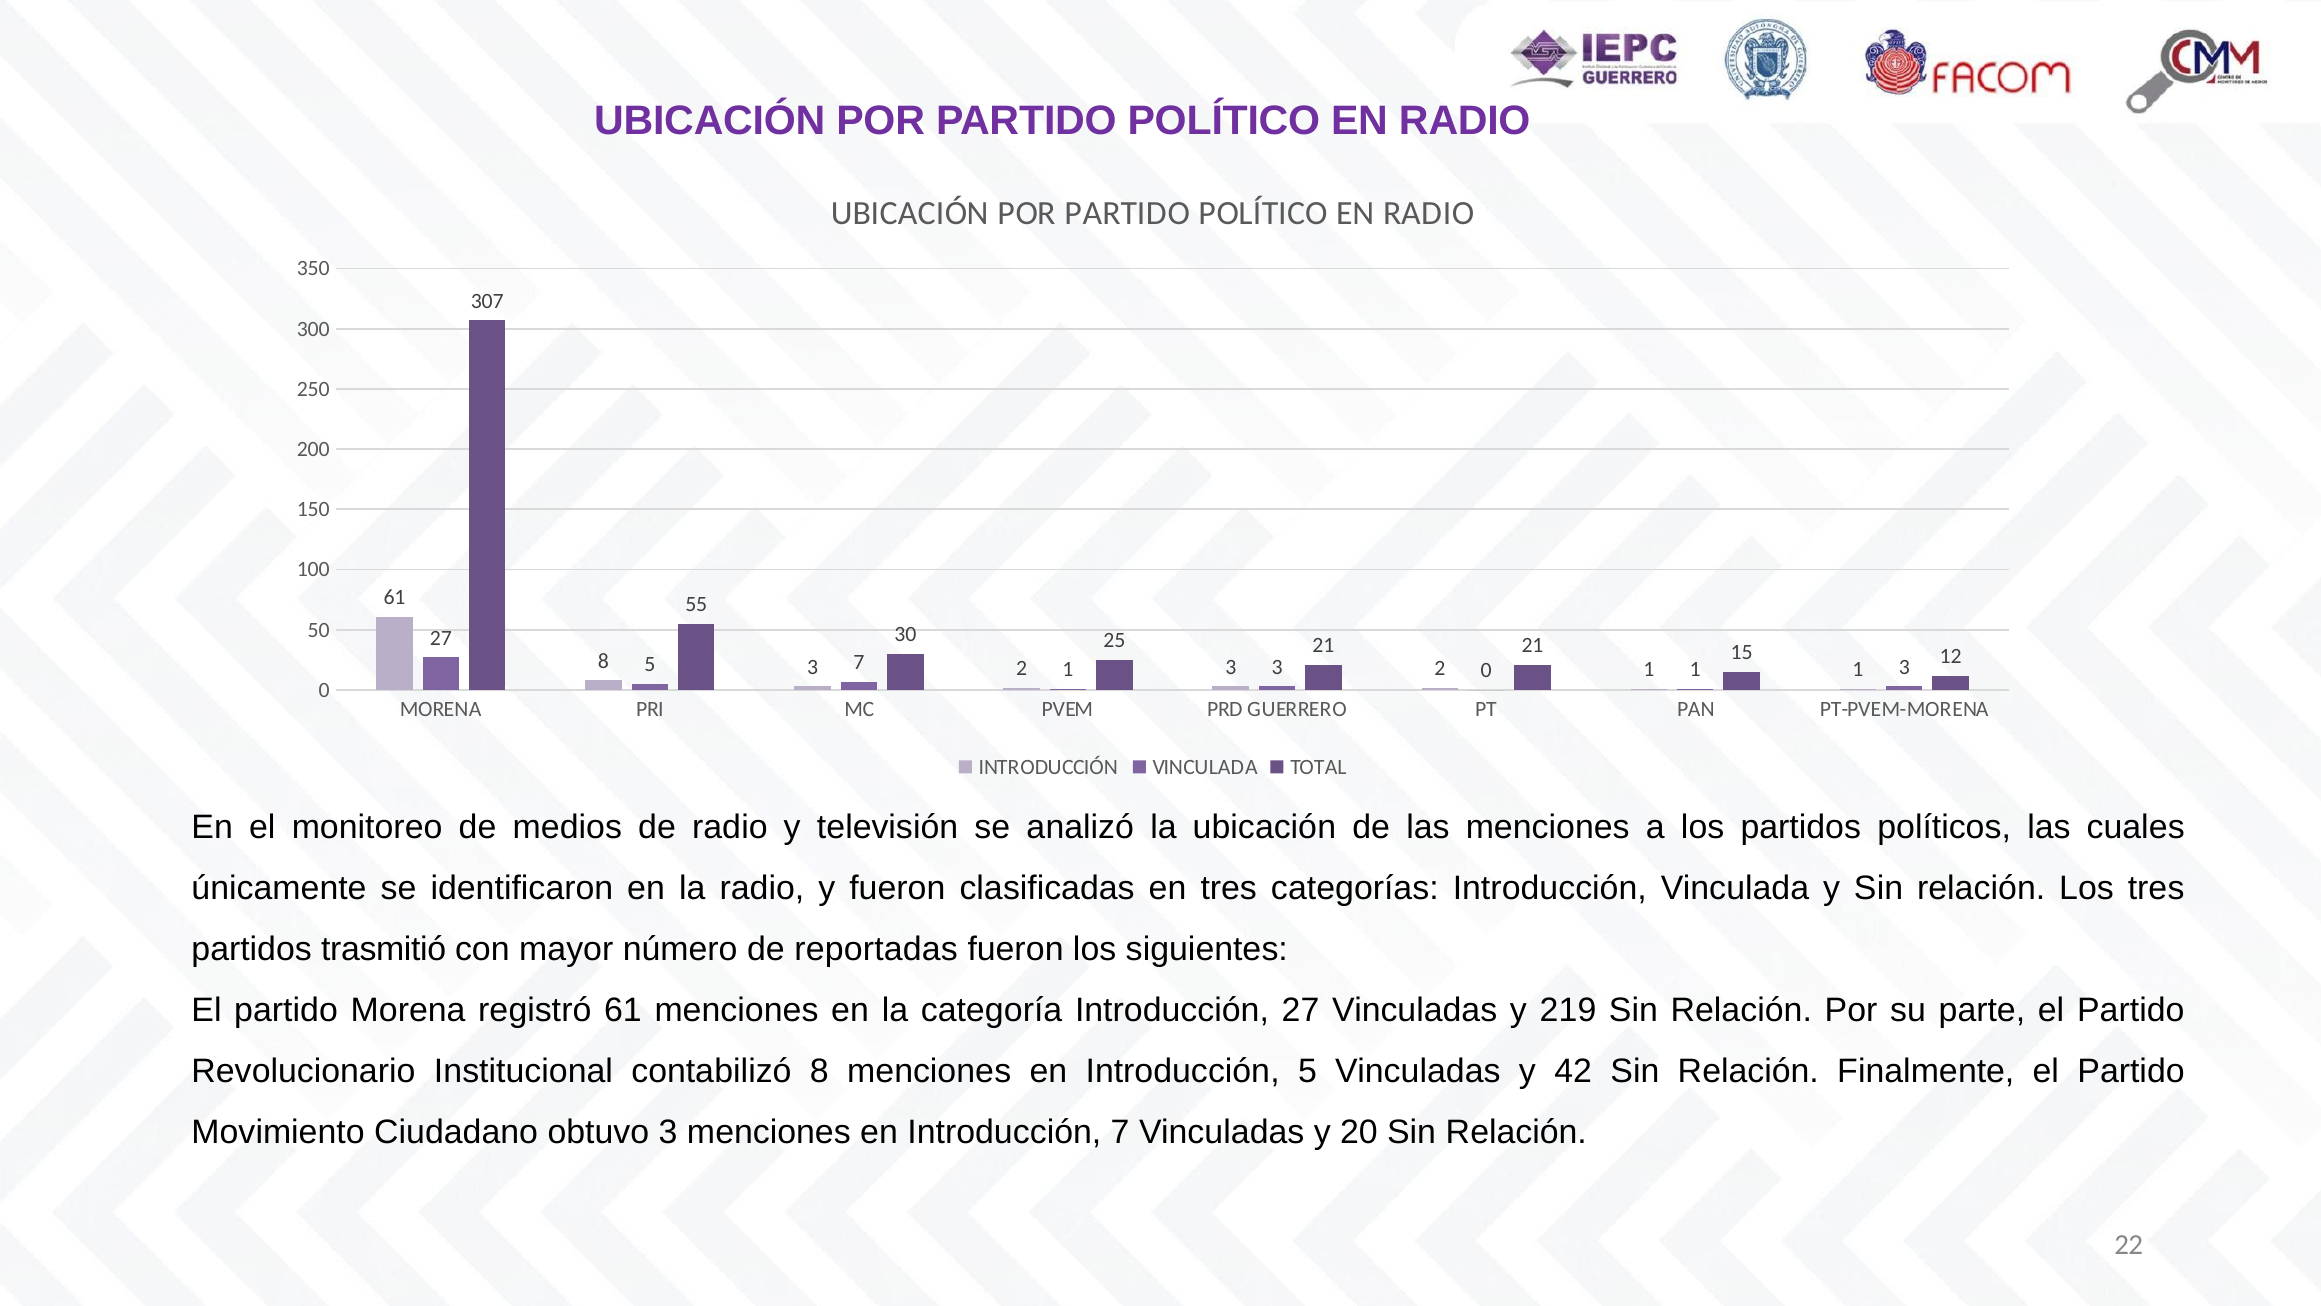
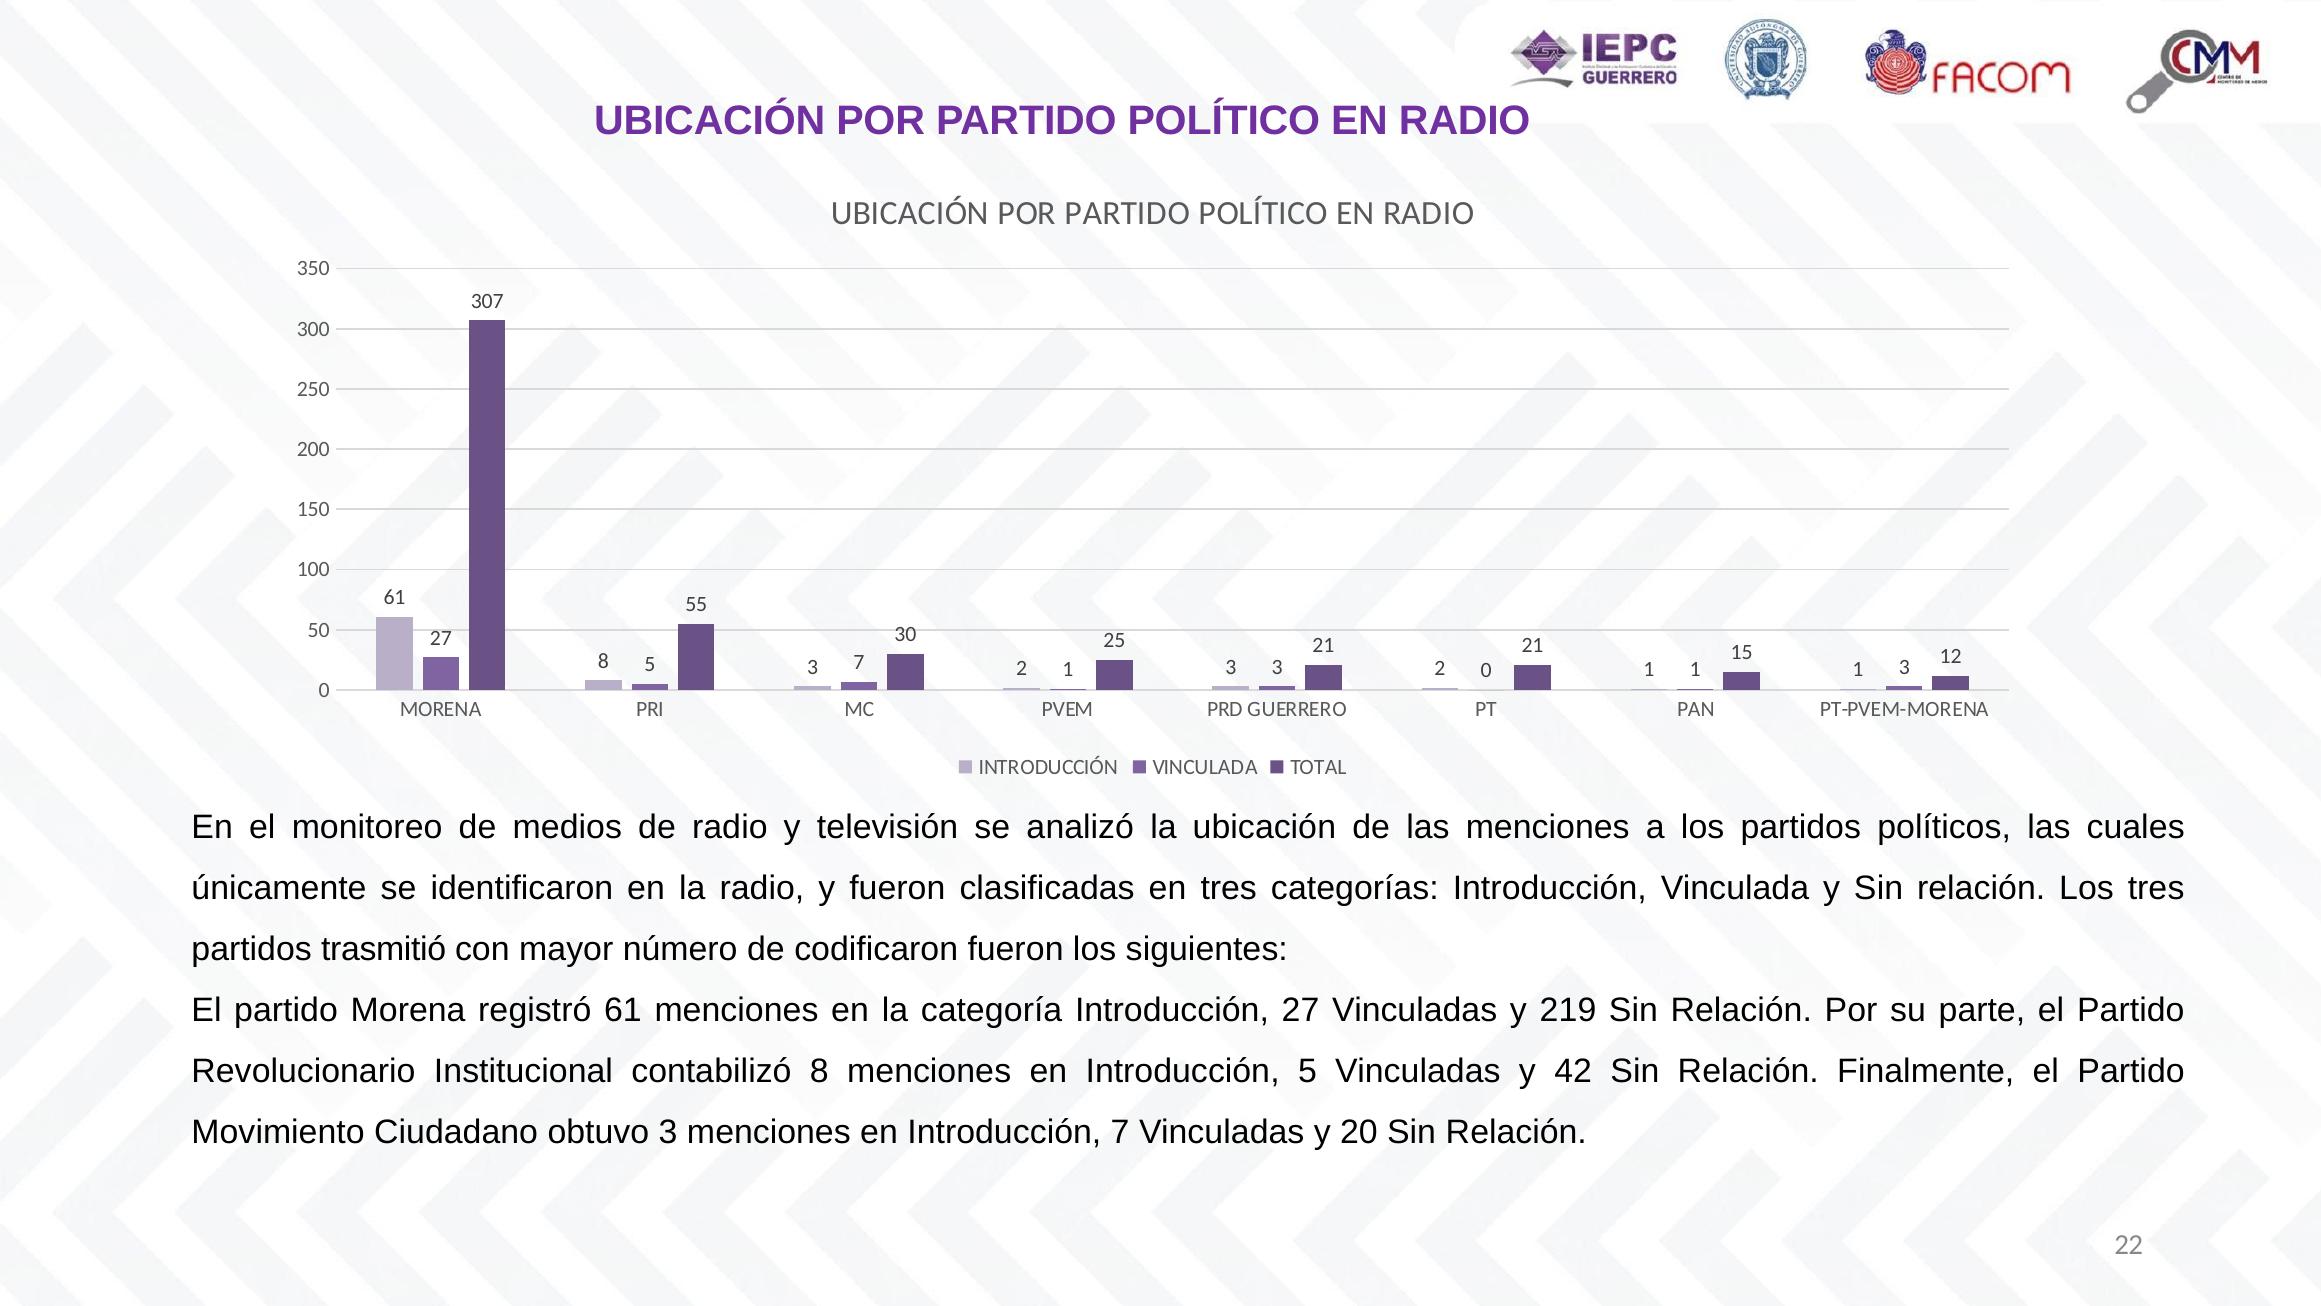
reportadas: reportadas -> codificaron (876, 949)
